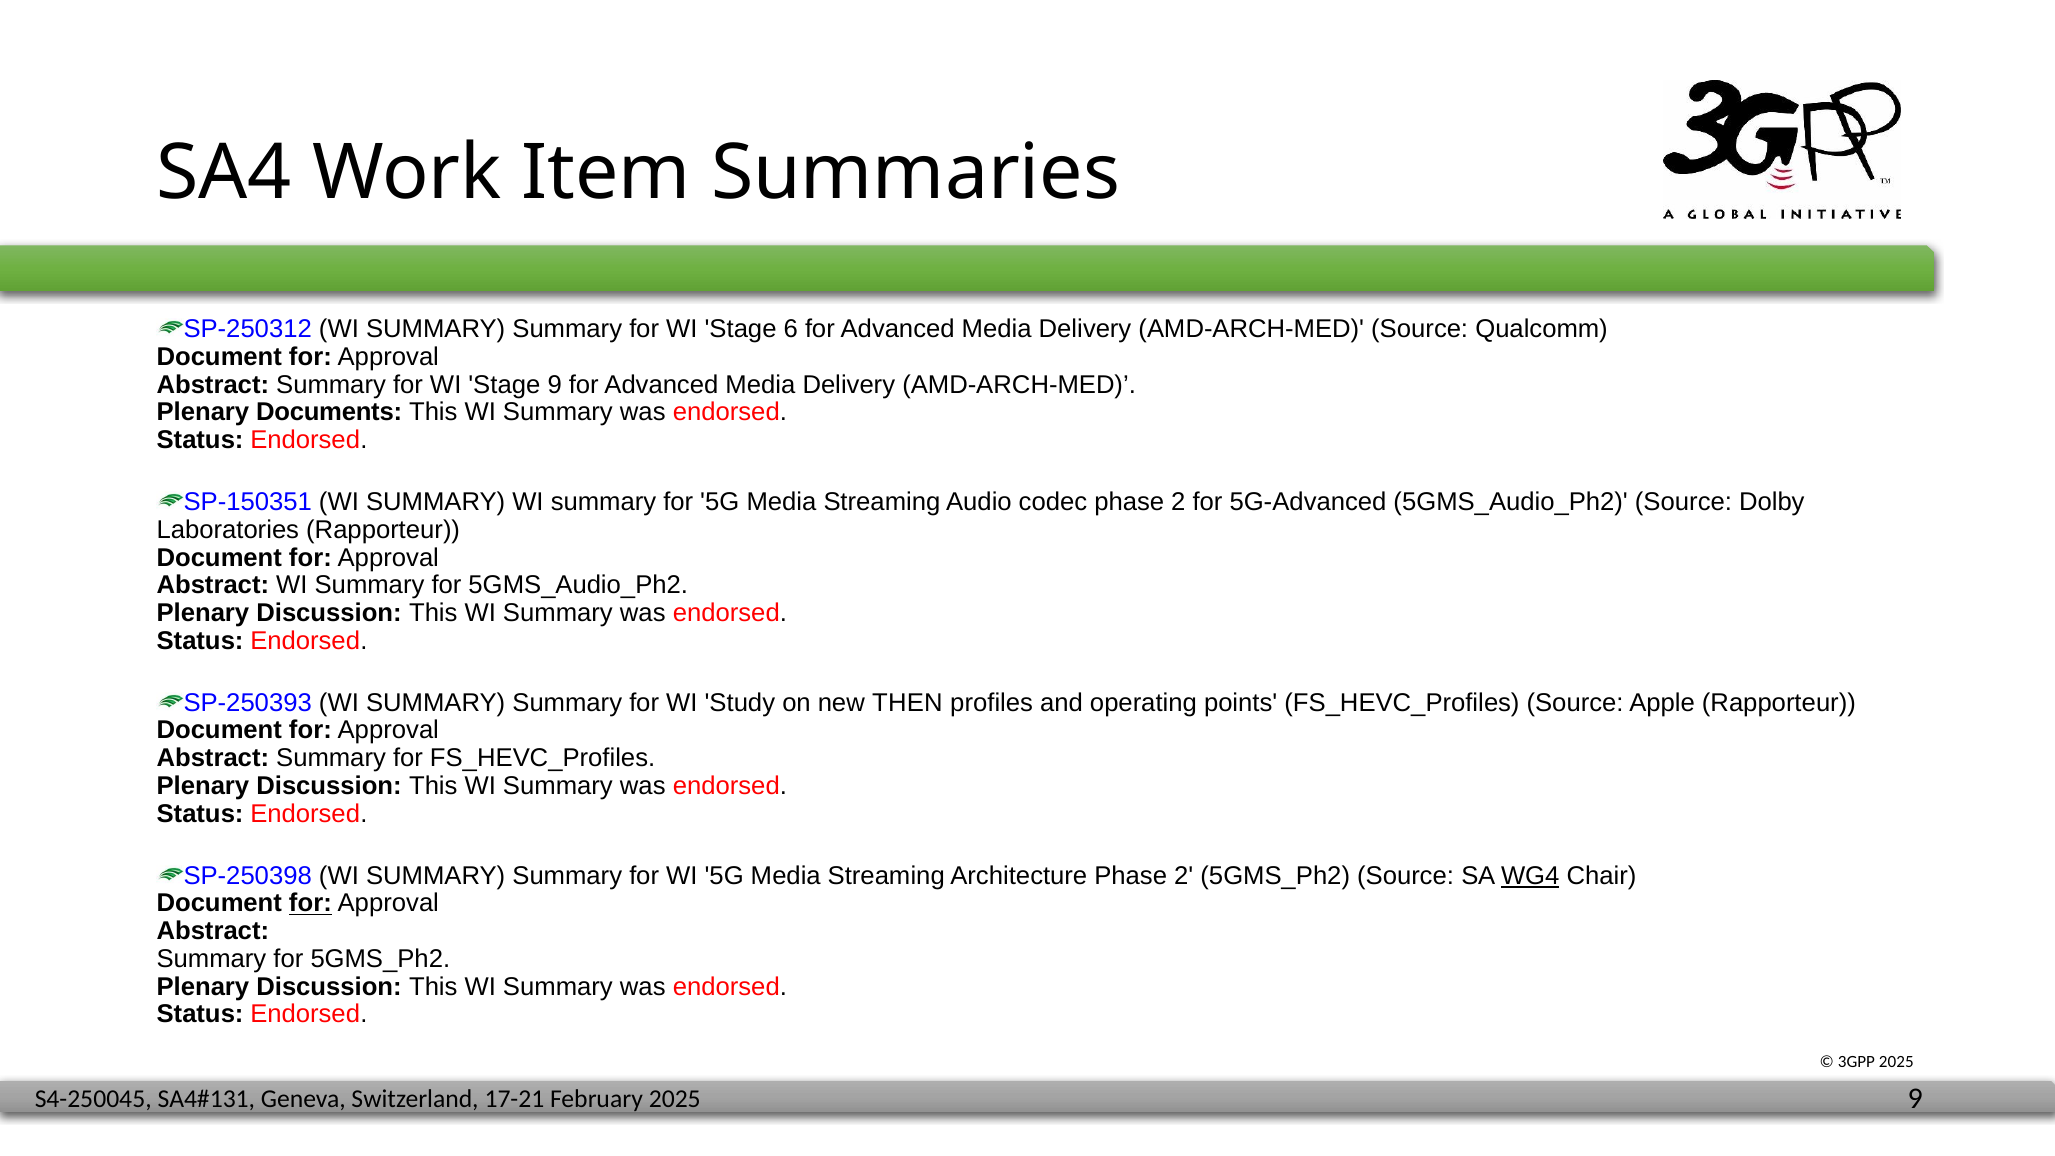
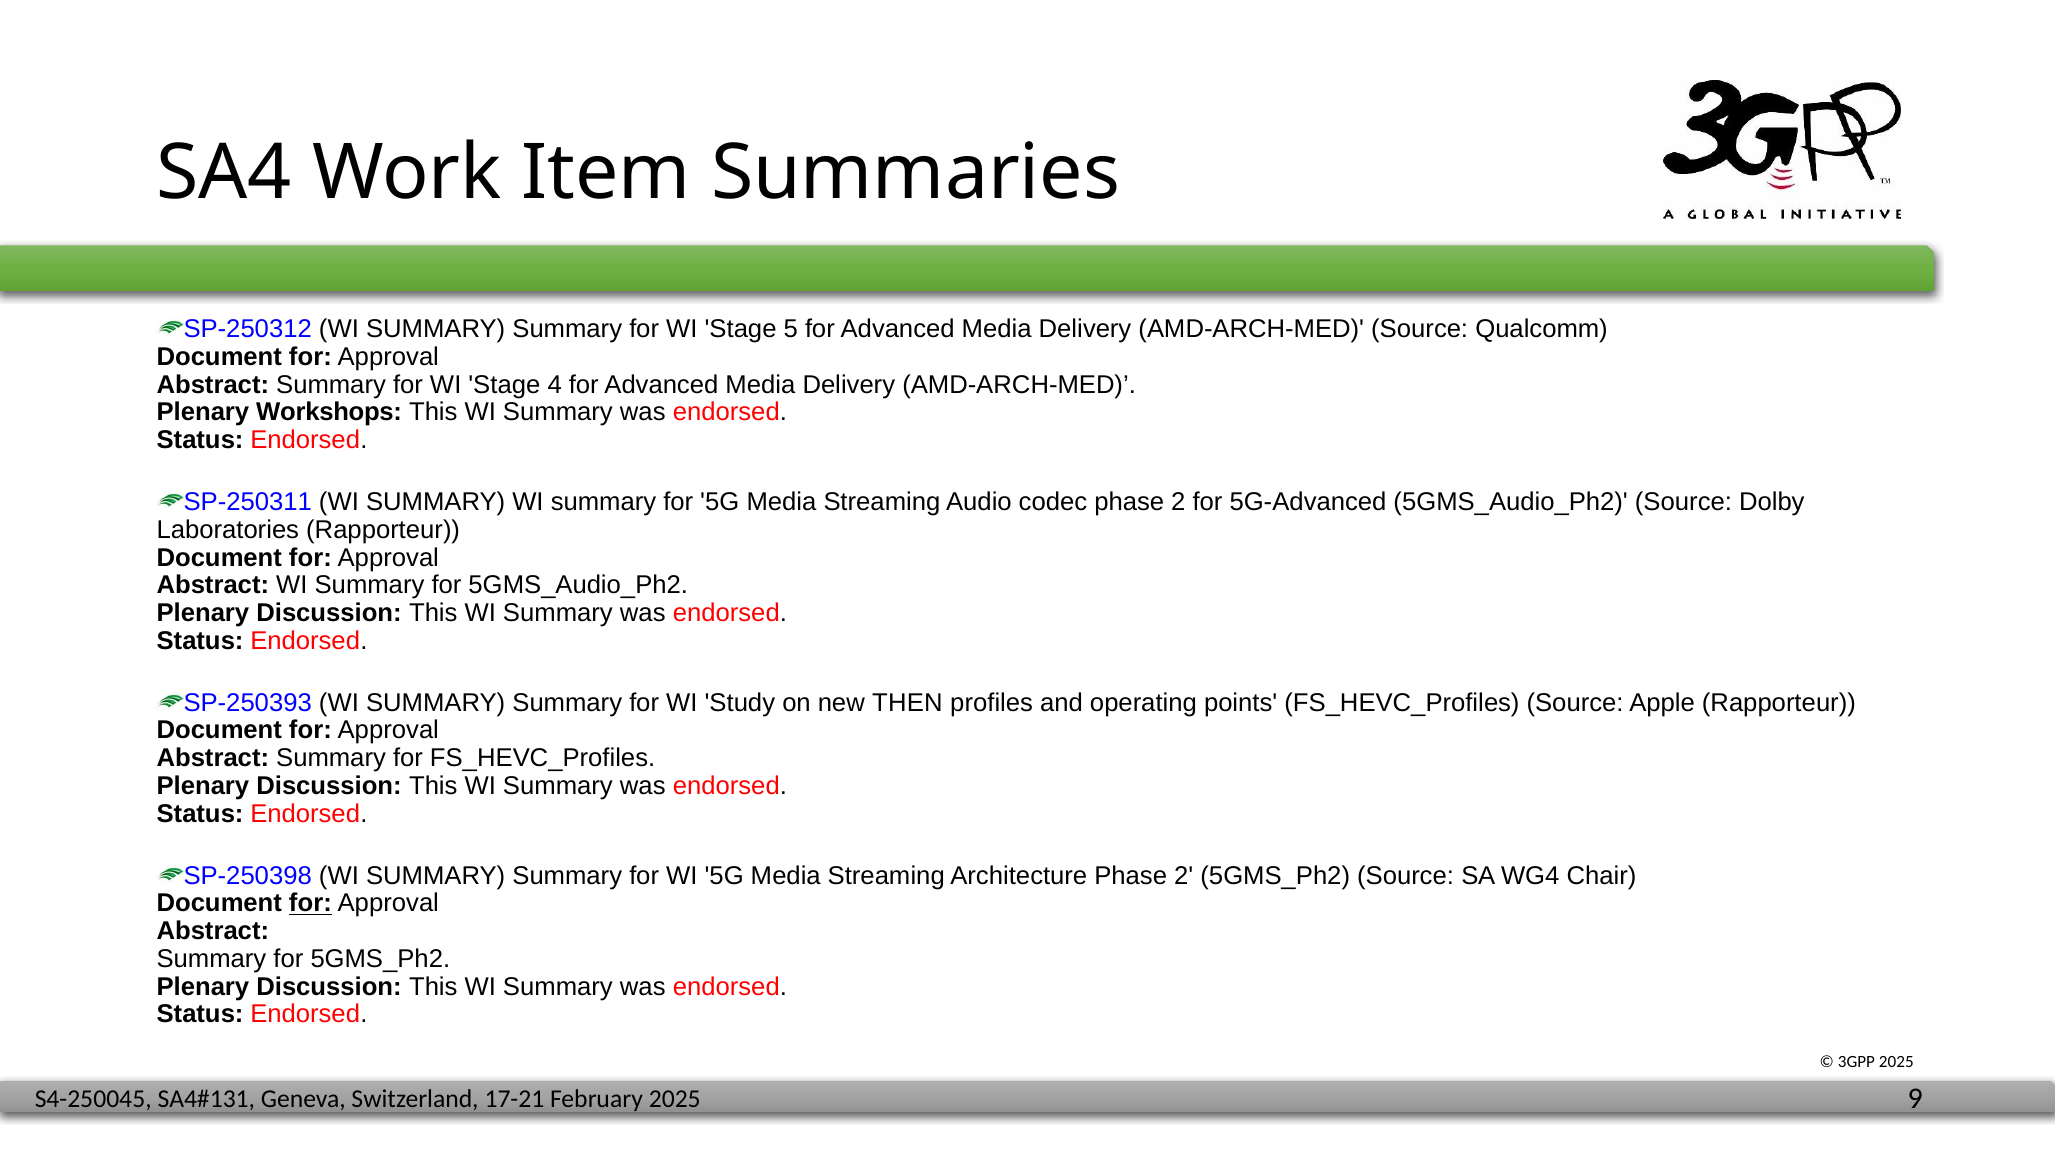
6: 6 -> 5 (791, 329)
Stage 9: 9 -> 4 (555, 385)
Documents: Documents -> Workshops (329, 412)
SP-150351: SP-150351 -> SP-250311 (248, 502)
WG4 underline: present -> none (1530, 876)
